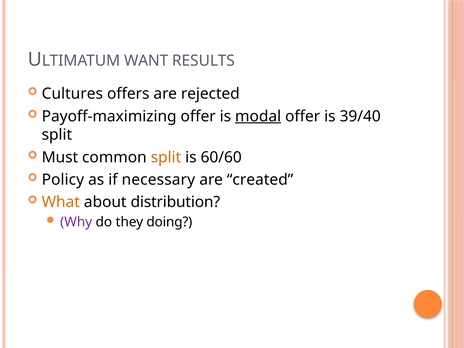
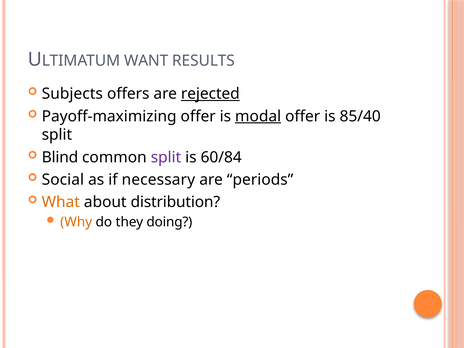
Cultures: Cultures -> Subjects (72, 94)
rejected underline: none -> present (210, 94)
39/40: 39/40 -> 85/40 (360, 116)
Must: Must -> Blind (60, 157)
split colour: orange -> purple (166, 157)
60/60: 60/60 -> 60/84 (221, 157)
Policy: Policy -> Social (63, 180)
created: created -> periods (260, 180)
Why colour: purple -> orange (76, 222)
